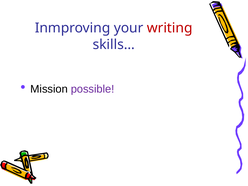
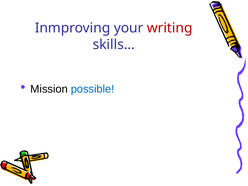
possible colour: purple -> blue (93, 89)
